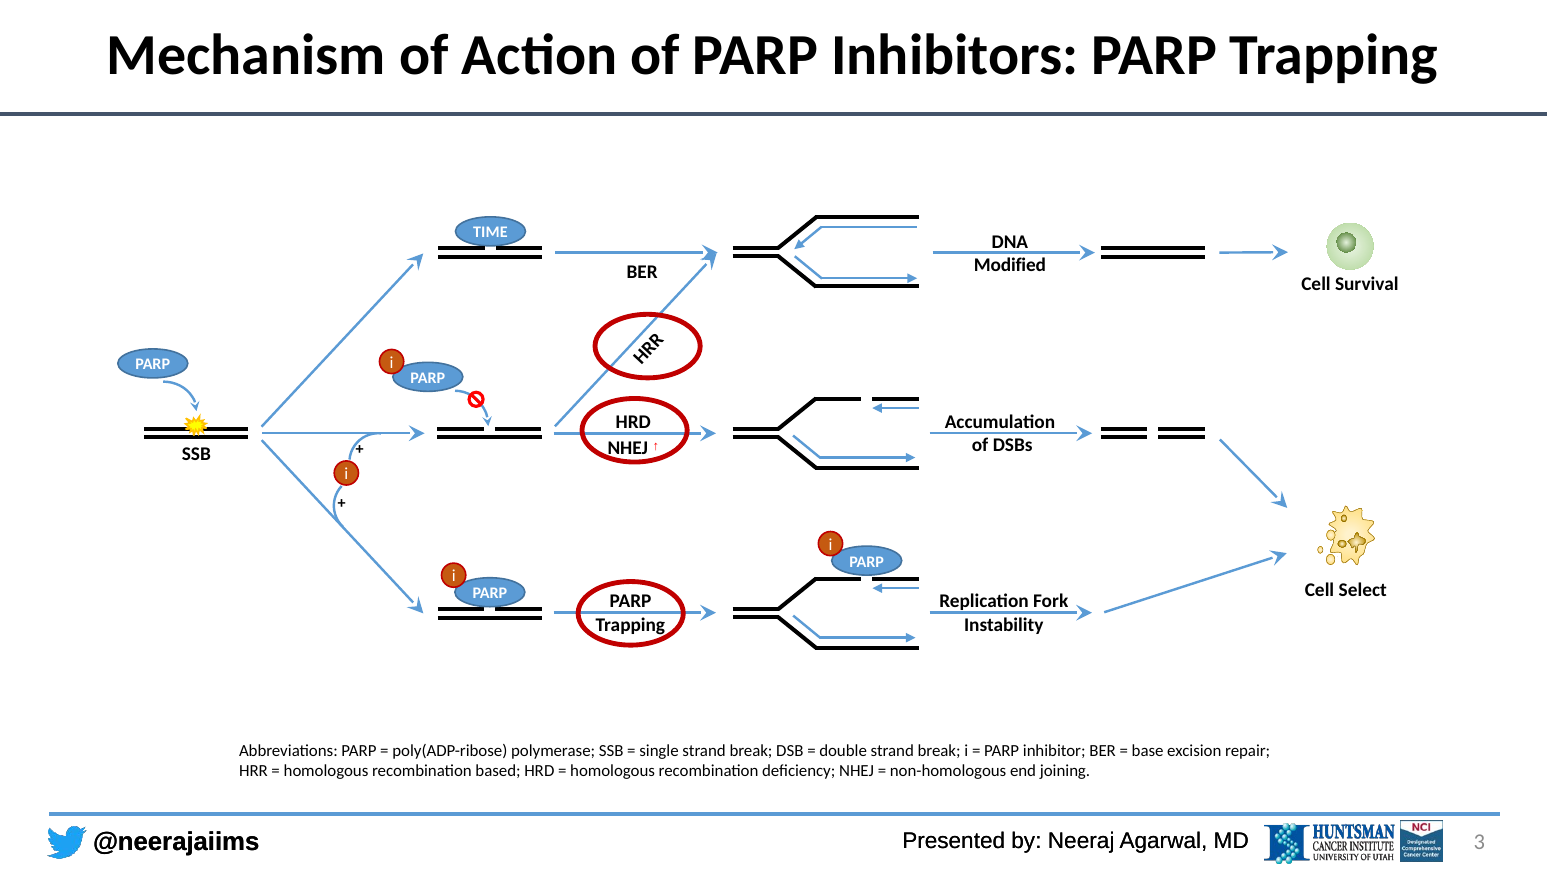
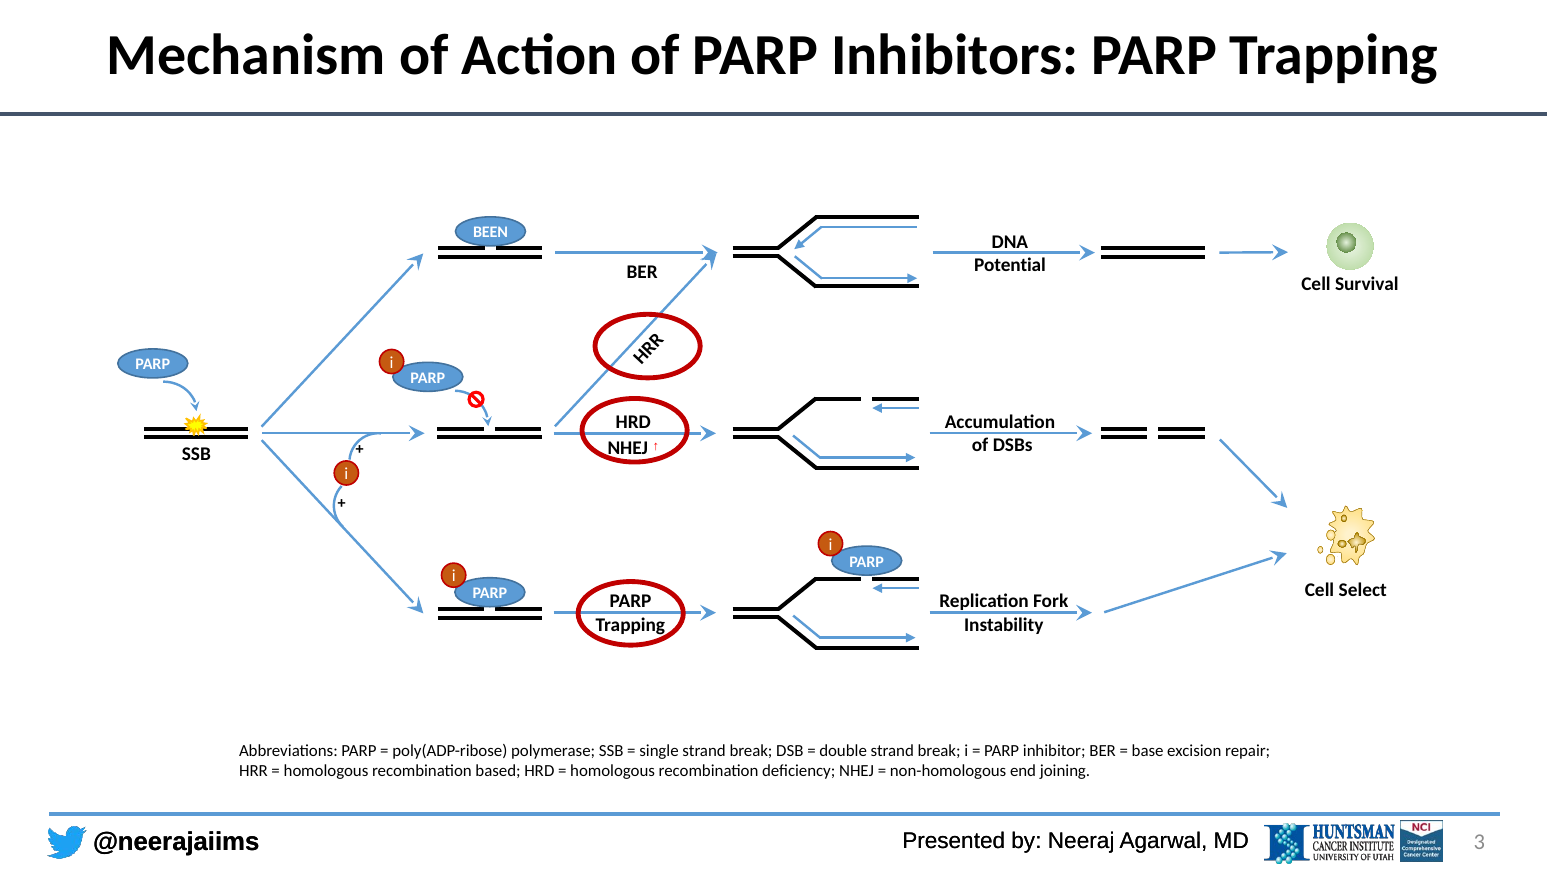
TIME: TIME -> BEEN (491, 232)
Modified: Modified -> Potential (1010, 265)
